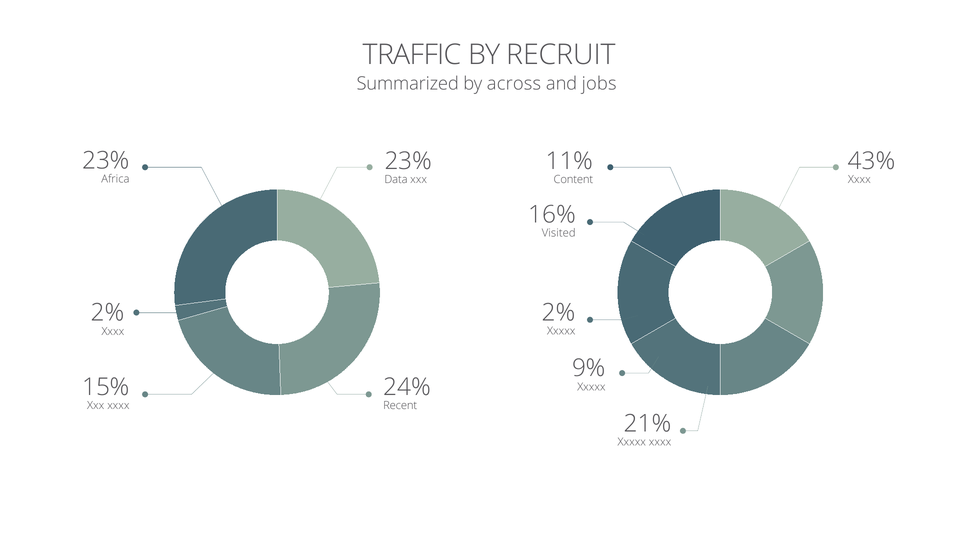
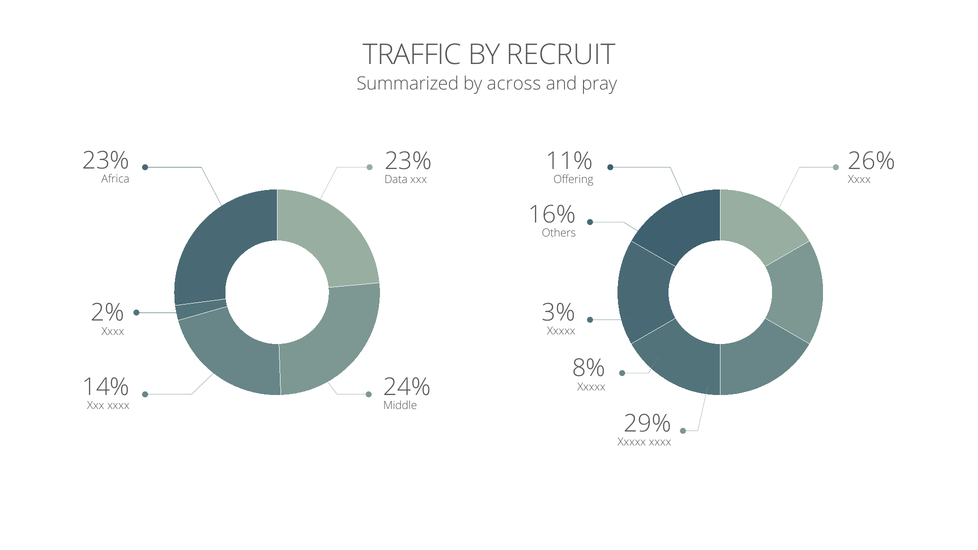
jobs: jobs -> pray (599, 84)
43%: 43% -> 26% (872, 161)
Content: Content -> Offering (573, 180)
Visited: Visited -> Others (559, 233)
2%: 2% -> 3% (559, 313)
9%: 9% -> 8% (589, 368)
15%: 15% -> 14% (106, 387)
Recent: Recent -> Middle (400, 406)
21%: 21% -> 29% (647, 424)
